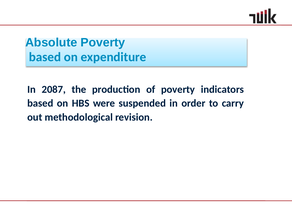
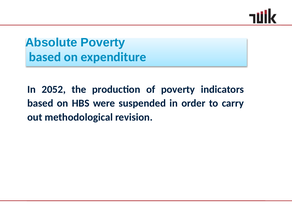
2087: 2087 -> 2052 (54, 89)
